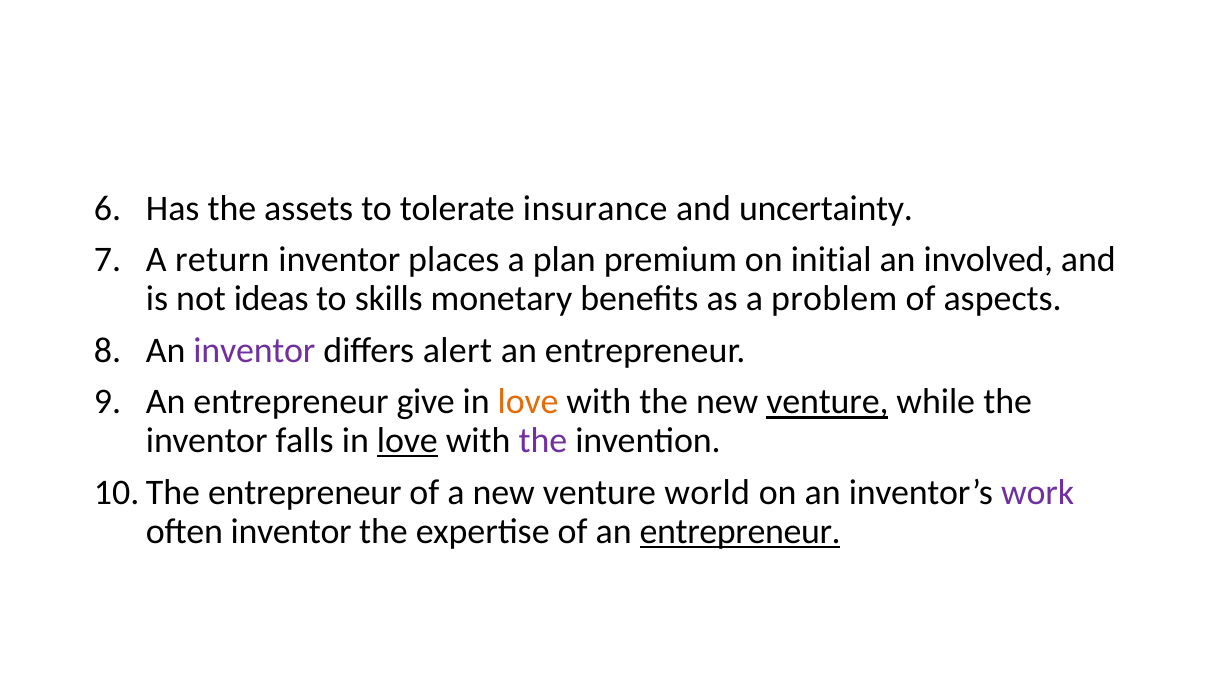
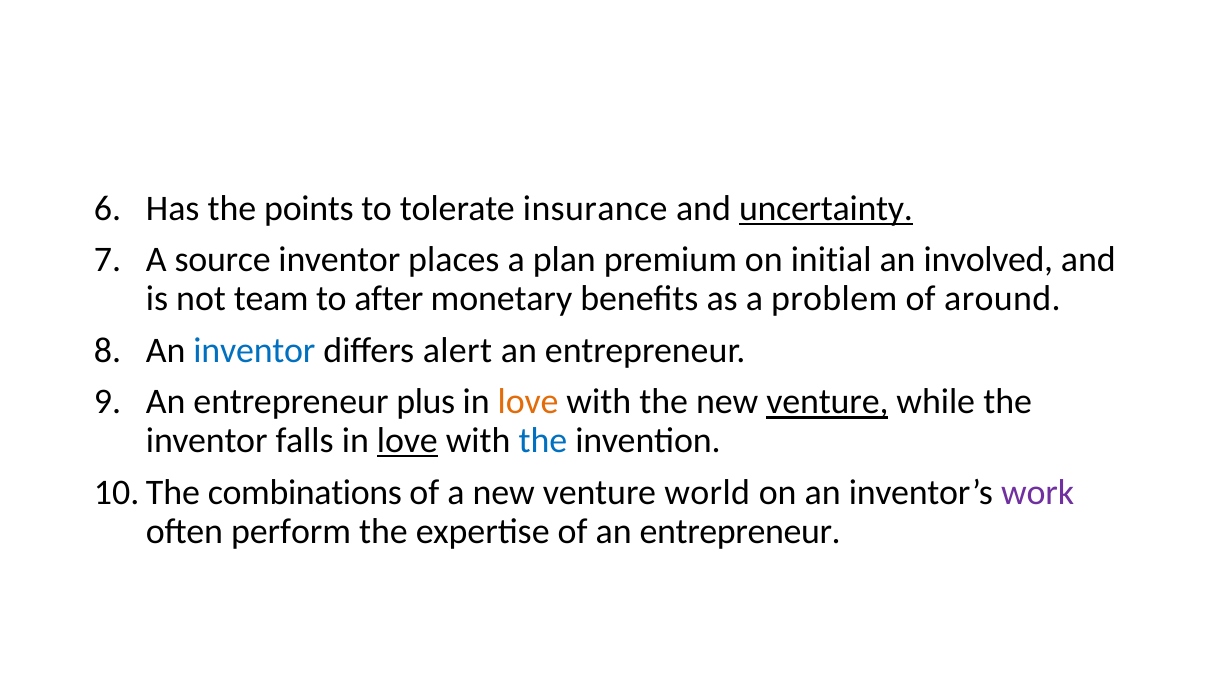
assets: assets -> points (309, 208)
uncertainty underline: none -> present (826, 208)
return: return -> source (223, 260)
ideas: ideas -> team (271, 299)
skills: skills -> after (389, 299)
aspects: aspects -> around (1002, 299)
inventor colour: purple -> blue (254, 350)
give: give -> plus (426, 402)
the colour: purple -> blue (543, 441)
entrepreneur: entrepreneur -> combinations (305, 493)
often inventor: inventor -> perform (291, 531)
entrepreneur underline: present -> none (740, 531)
